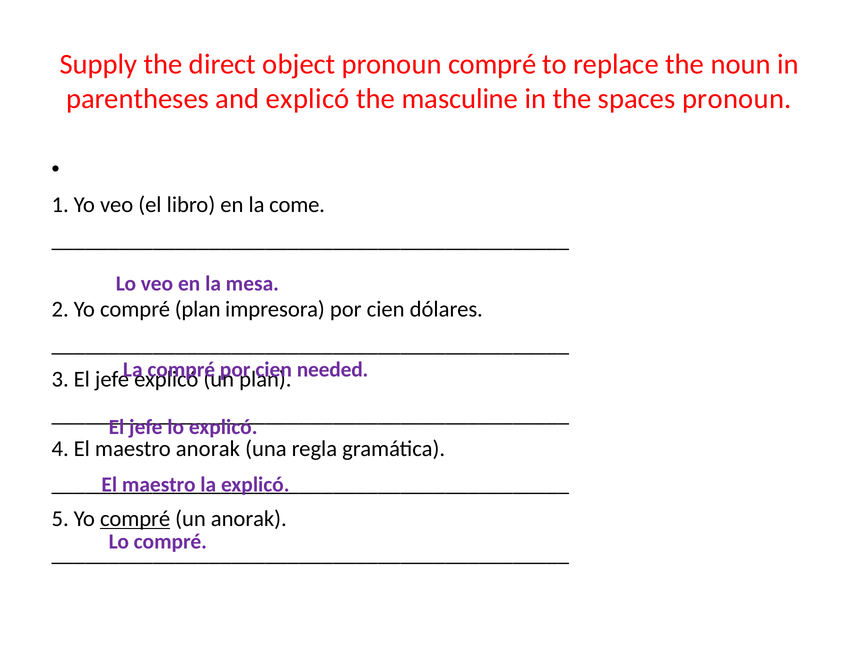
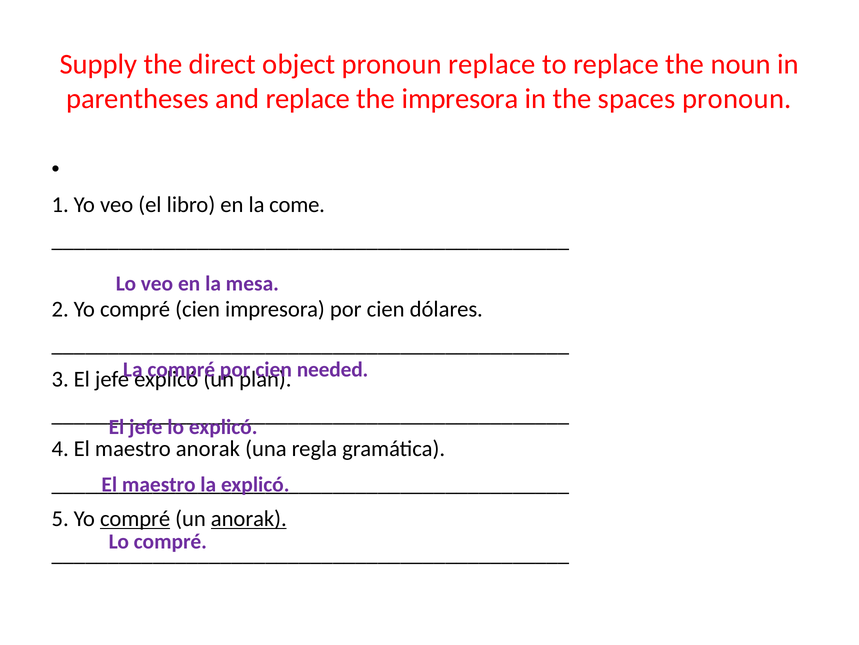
pronoun compré: compré -> replace (492, 64)
and explicó: explicó -> replace (308, 99)
the masculine: masculine -> impresora (460, 99)
compré plan: plan -> cien (198, 309)
anorak underline: none -> present (249, 518)
